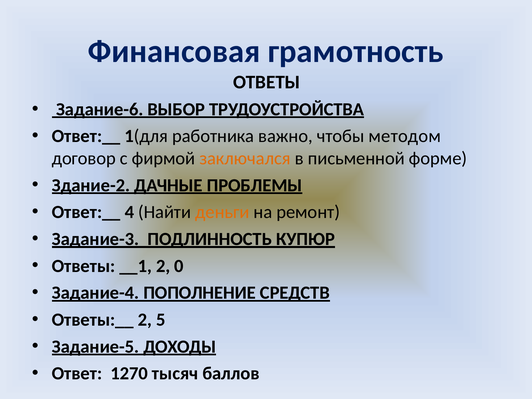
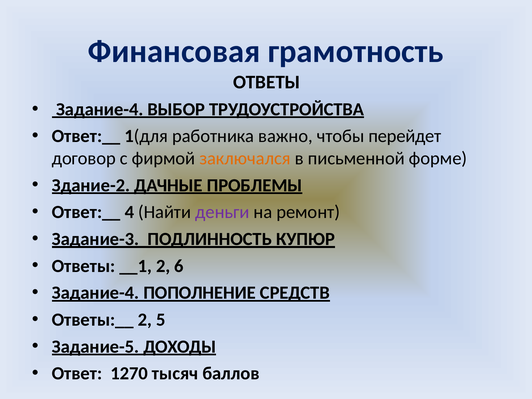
Задание-6: Задание-6 -> Задание-4 (100, 109)
методом: методом -> перейдет (405, 136)
деньги colour: orange -> purple (222, 212)
0: 0 -> 6 (179, 266)
